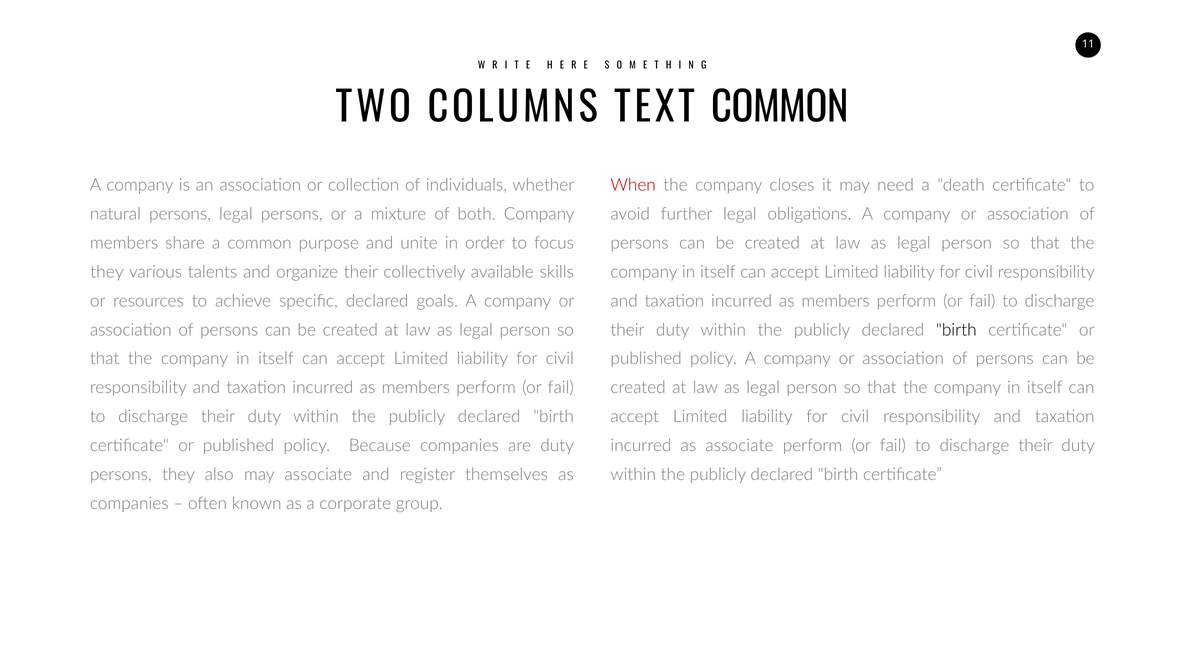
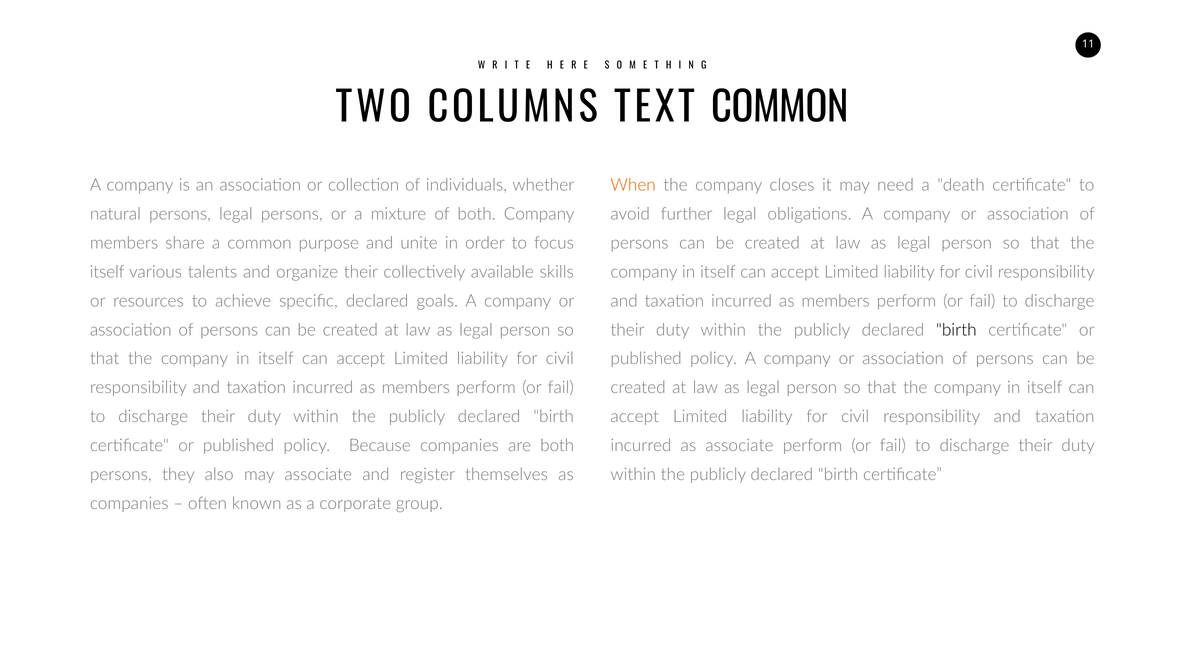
When colour: red -> orange (633, 185)
they: they -> itself (107, 272)
are duty: duty -> both (557, 445)
